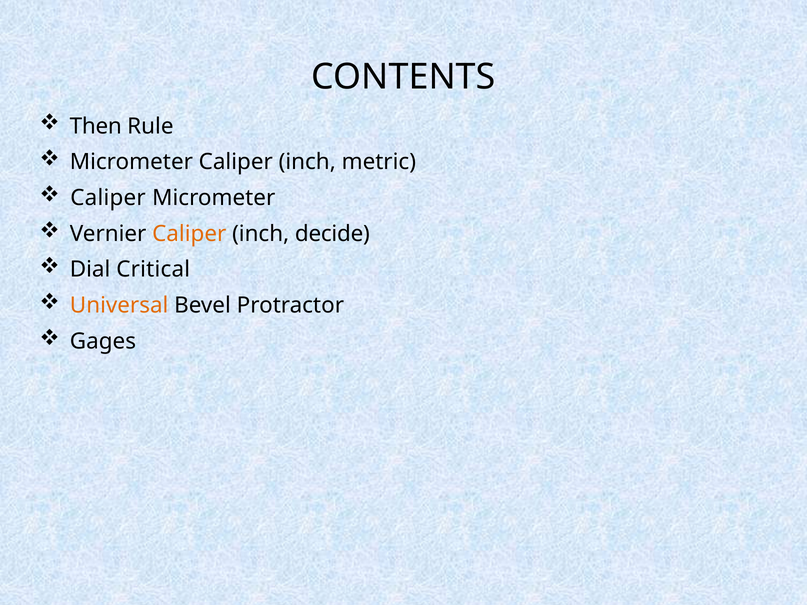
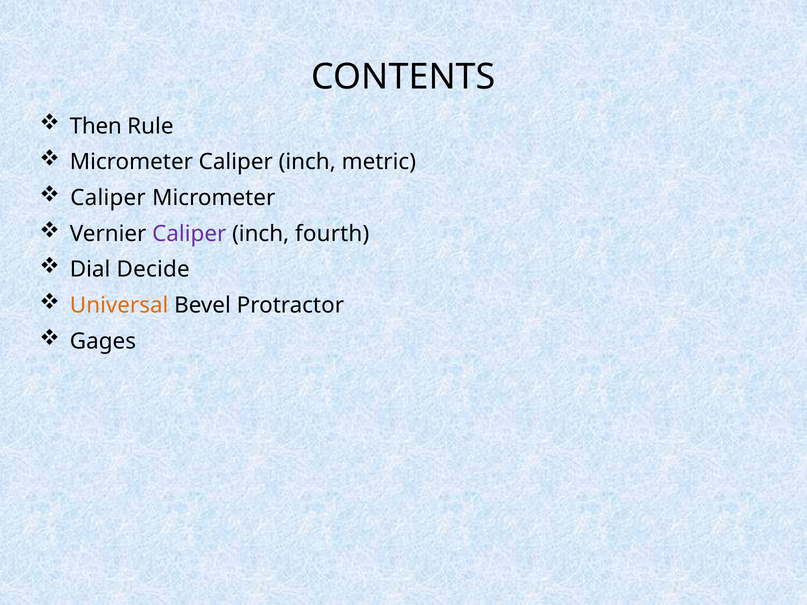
Caliper colour: orange -> purple (189, 234)
decide: decide -> fourth (332, 234)
Critical: Critical -> Decide (153, 270)
